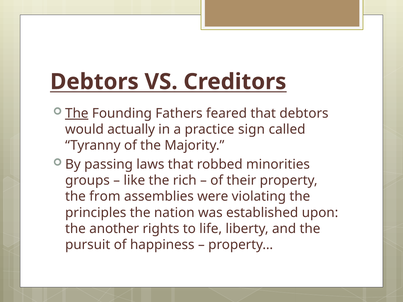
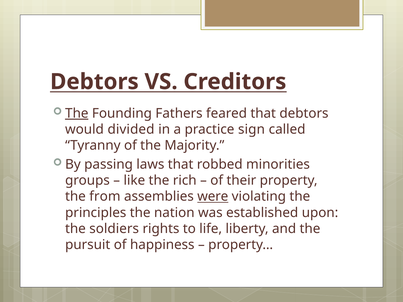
actually: actually -> divided (131, 130)
were underline: none -> present (213, 197)
another: another -> soldiers (114, 229)
